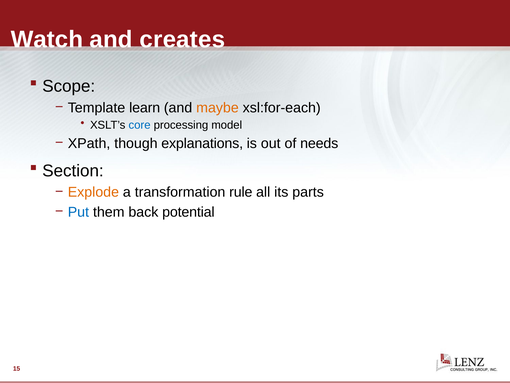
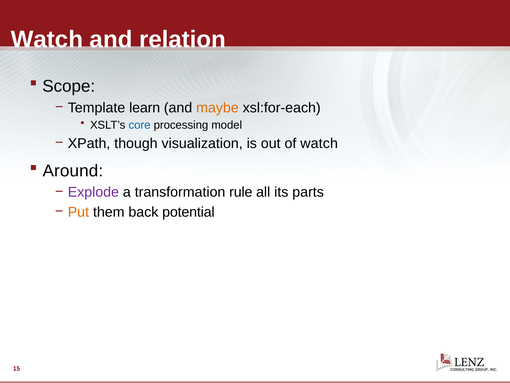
creates: creates -> relation (182, 40)
explanations: explanations -> visualization (202, 143)
of needs: needs -> watch (319, 143)
Section: Section -> Around (73, 171)
Explode colour: orange -> purple (93, 192)
Put colour: blue -> orange (78, 212)
